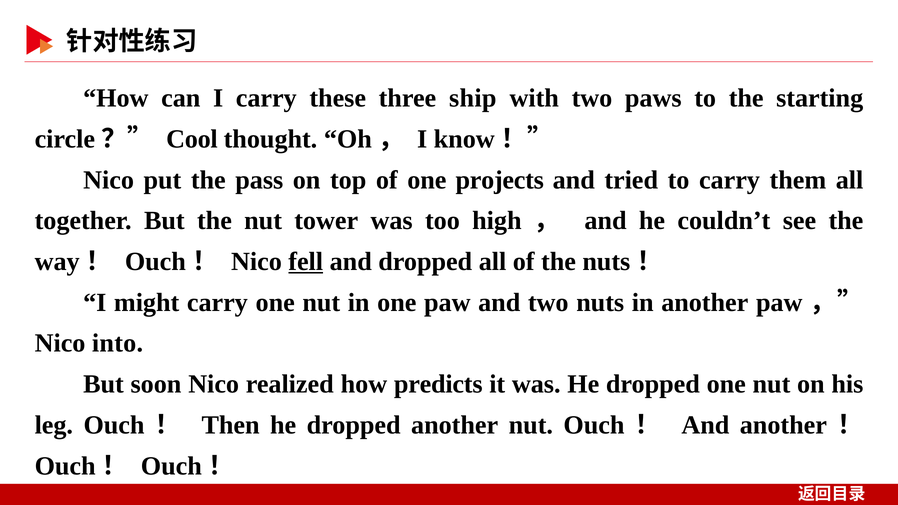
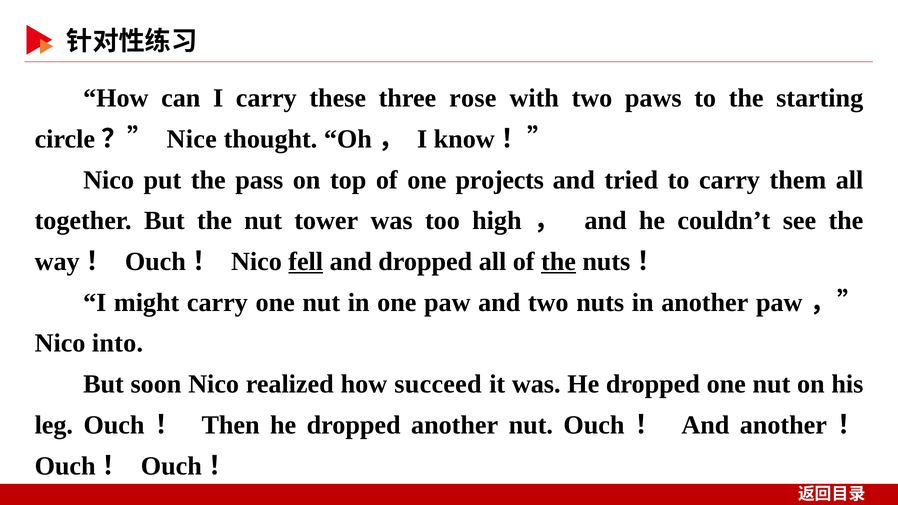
ship: ship -> rose (473, 98)
Cool: Cool -> Nice (192, 139)
the underline: none -> present (558, 262)
predicts: predicts -> succeed (438, 384)
